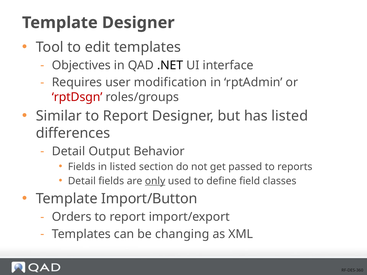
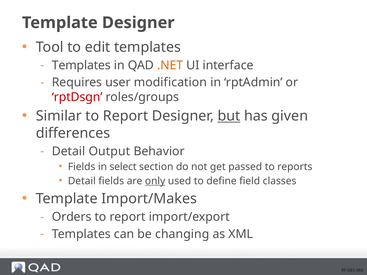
Objectives: Objectives -> Templates (81, 65)
.NET colour: black -> orange (170, 65)
but underline: none -> present (229, 116)
has listed: listed -> given (290, 116)
in listed: listed -> select (123, 167)
Import/Button: Import/Button -> Import/Makes (149, 199)
